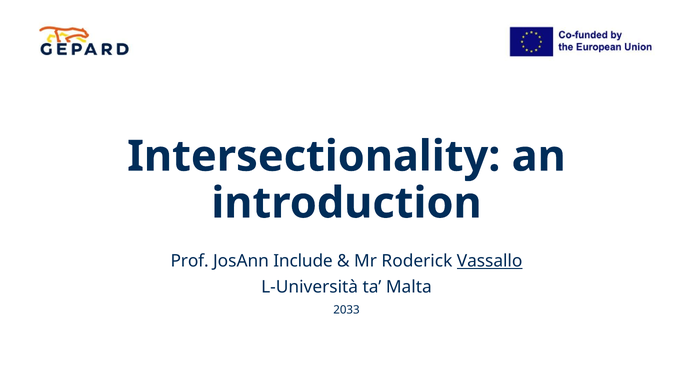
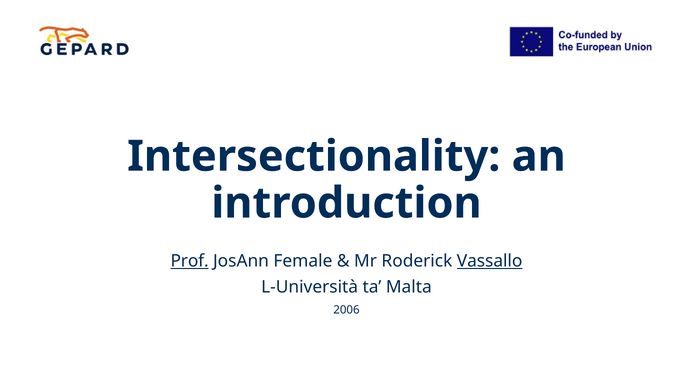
Prof underline: none -> present (190, 261)
Include: Include -> Female (303, 261)
2033: 2033 -> 2006 (347, 310)
